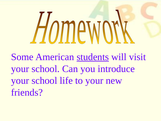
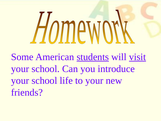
visit underline: none -> present (137, 57)
